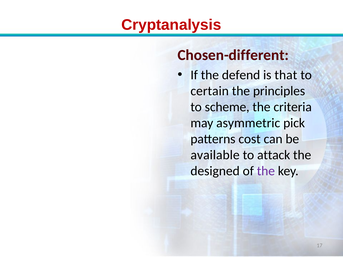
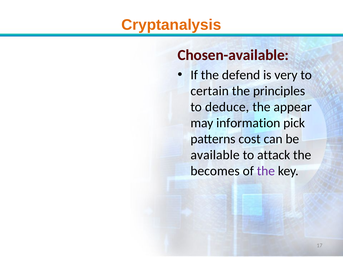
Cryptanalysis colour: red -> orange (171, 25)
Chosen-different: Chosen-different -> Chosen-available (233, 55)
that: that -> very (286, 75)
scheme: scheme -> deduce (227, 107)
criteria: criteria -> appear (293, 107)
asymmetric: asymmetric -> information (248, 123)
designed: designed -> becomes (215, 171)
